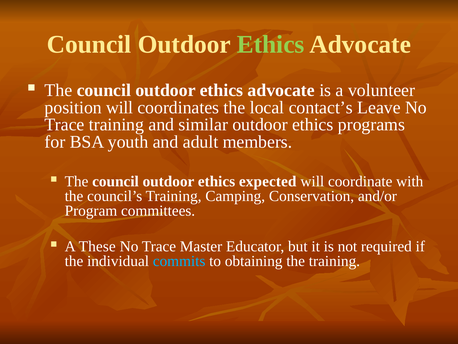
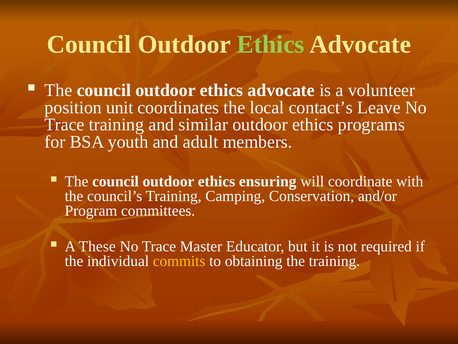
position will: will -> unit (120, 107)
expected: expected -> ensuring (268, 181)
commits colour: light blue -> yellow (179, 261)
